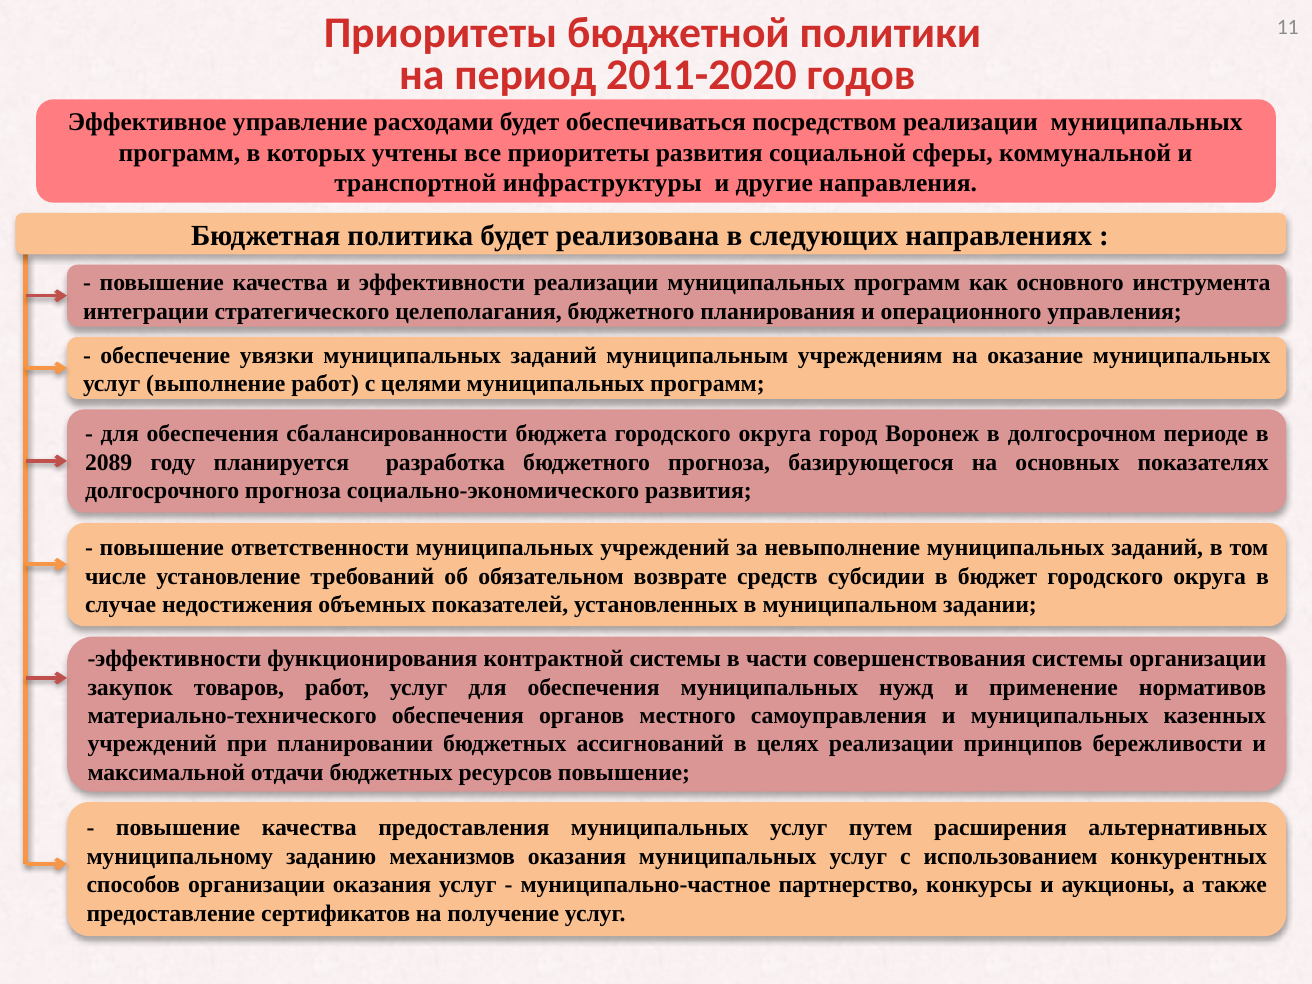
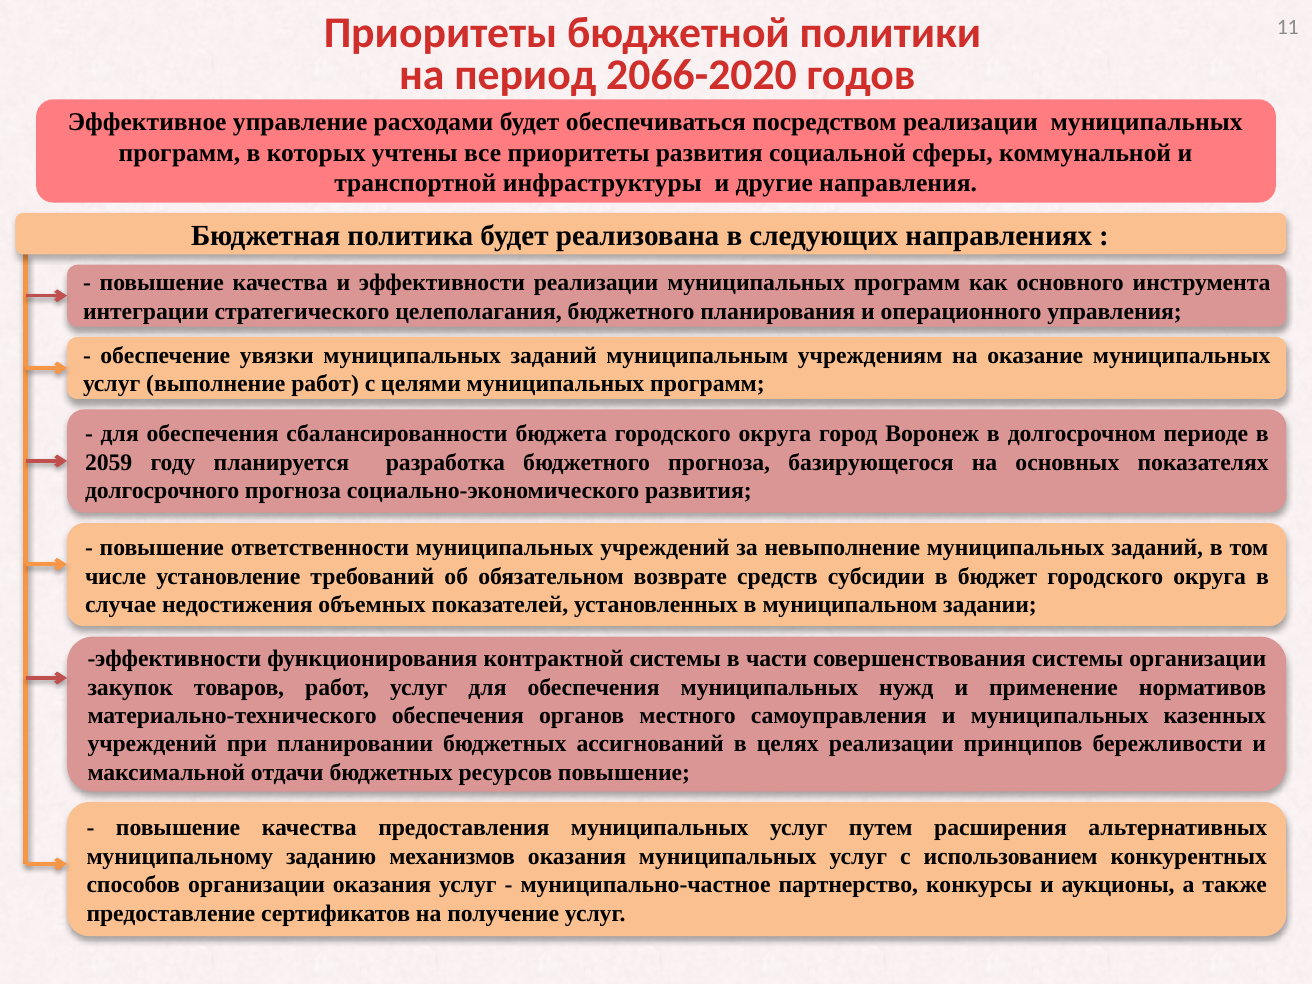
2011-2020: 2011-2020 -> 2066-2020 (702, 75)
2089: 2089 -> 2059 (109, 463)
